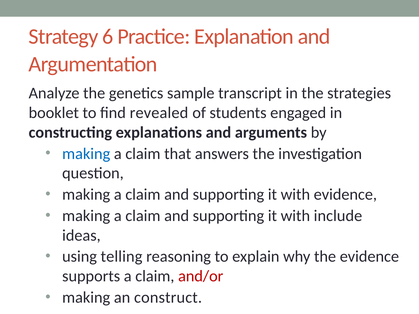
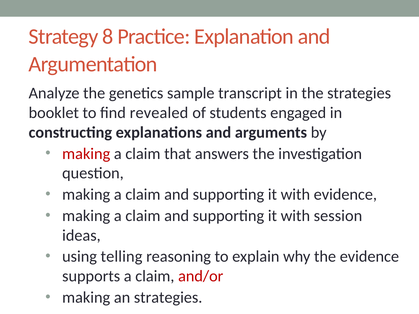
6: 6 -> 8 (108, 36)
making colour: blue -> red (86, 154)
include: include -> session (338, 216)
an construct: construct -> strategies (168, 298)
